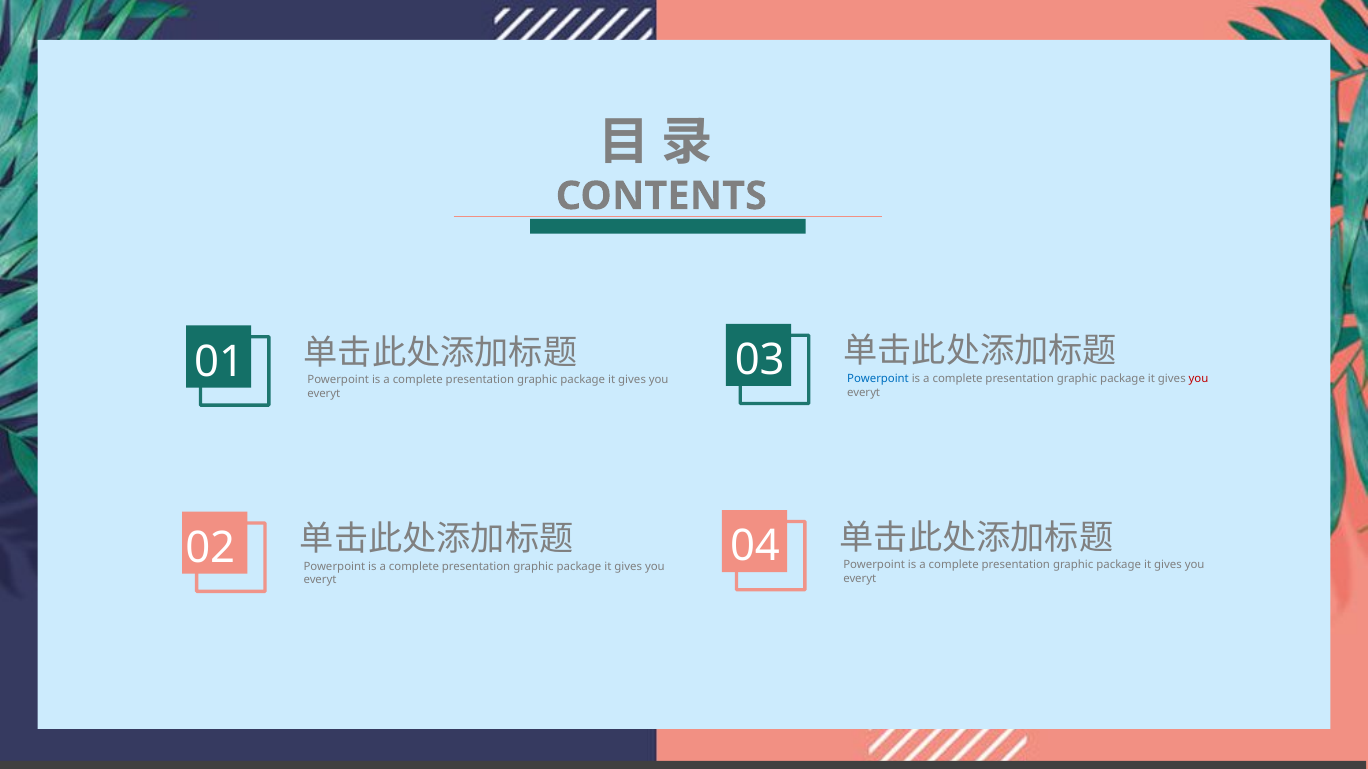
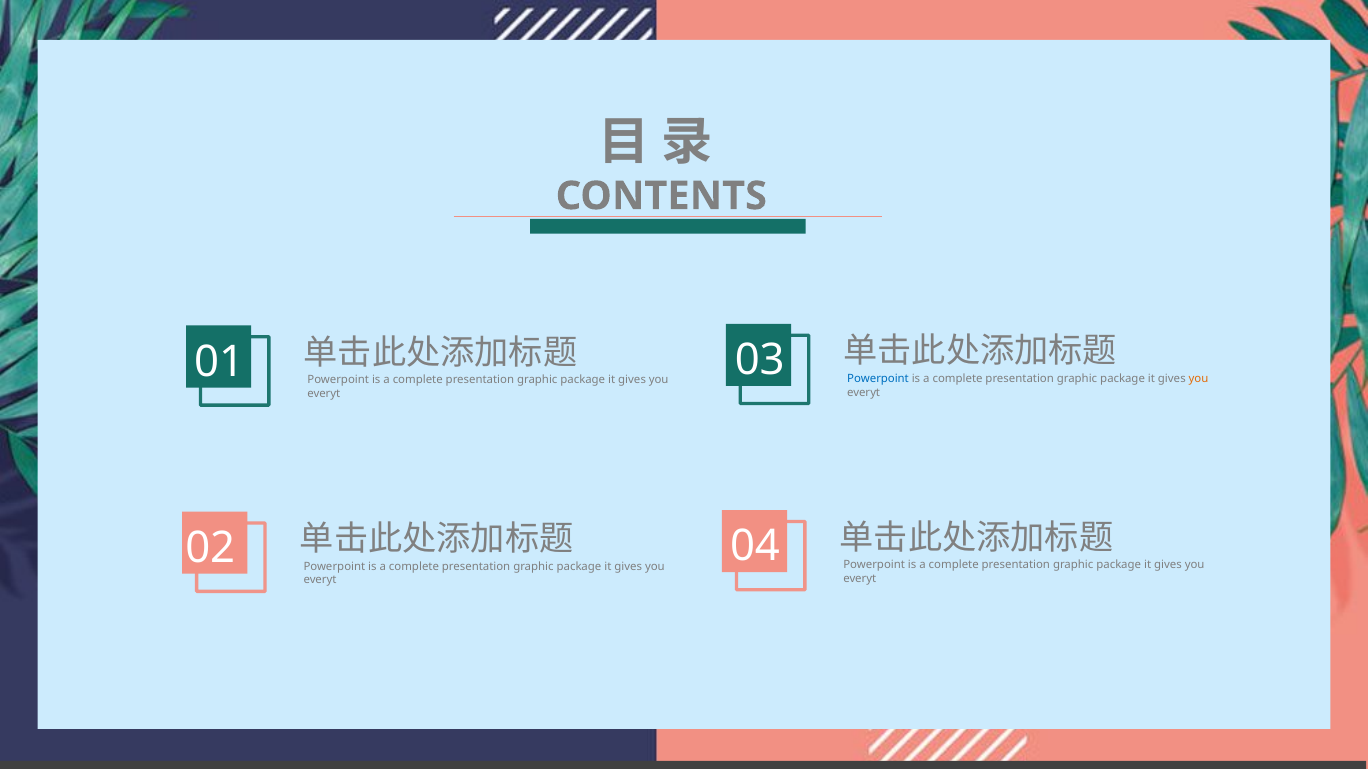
you colour: red -> orange (1199, 379)
